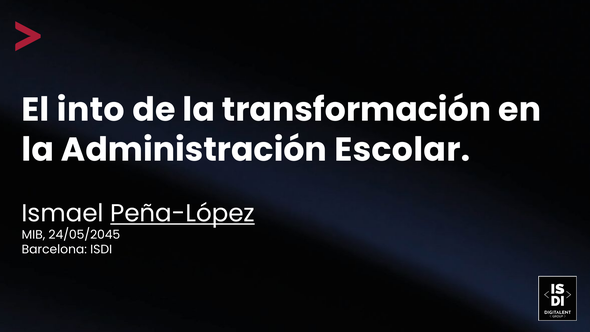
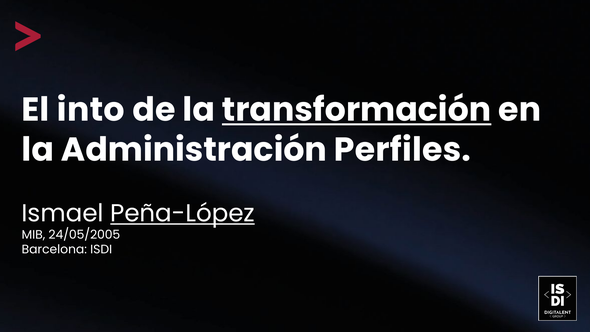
transformación underline: none -> present (357, 110)
Escolar: Escolar -> Perfiles (402, 150)
24/05/2045: 24/05/2045 -> 24/05/2005 (84, 235)
